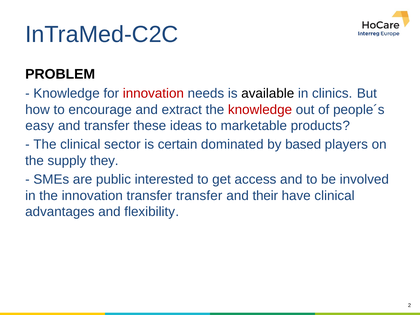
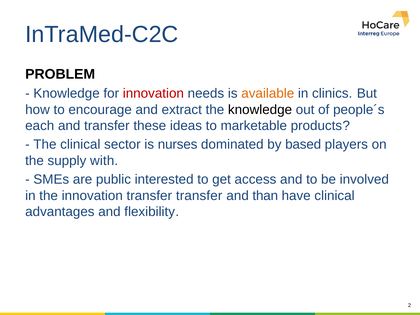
available colour: black -> orange (268, 93)
knowledge colour: red -> black (260, 110)
easy: easy -> each (40, 126)
certain: certain -> nurses (178, 145)
they: they -> with (104, 161)
their: their -> than (265, 196)
